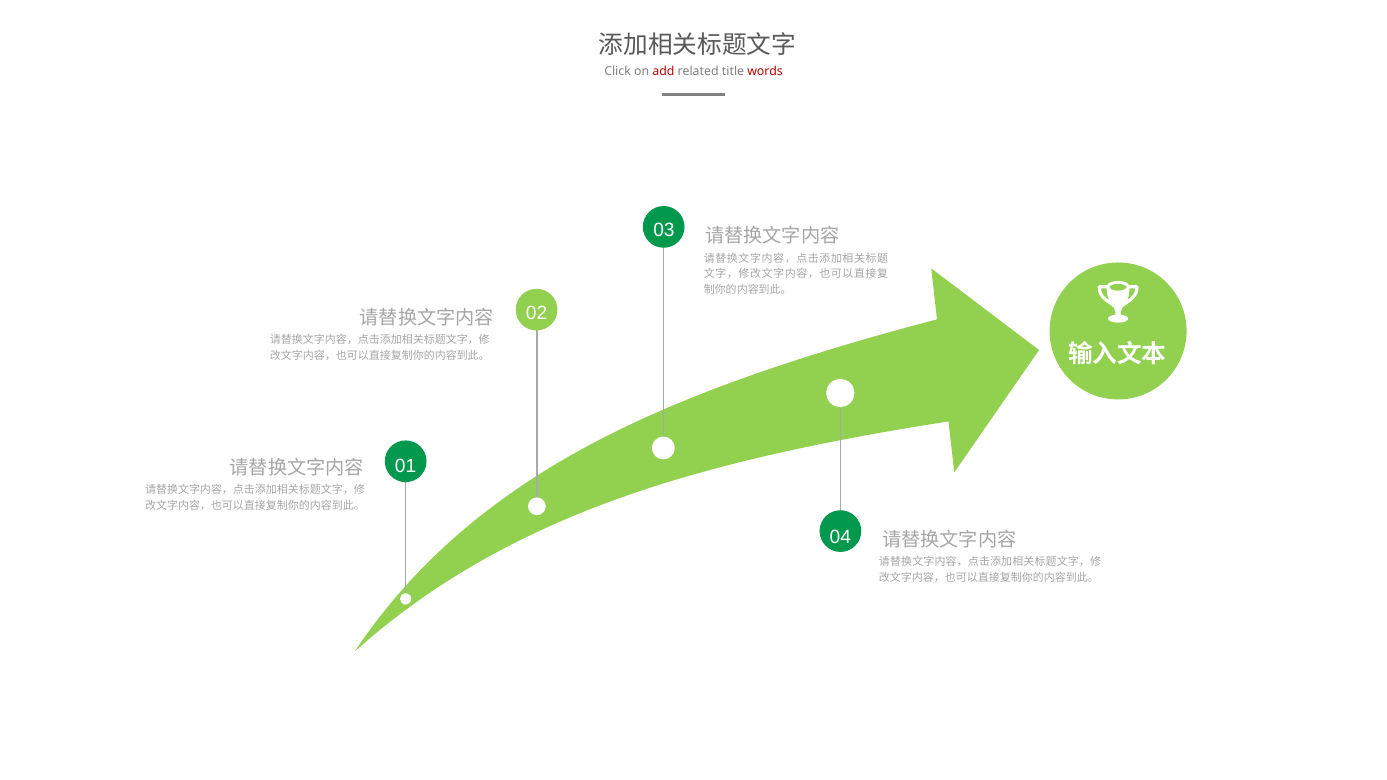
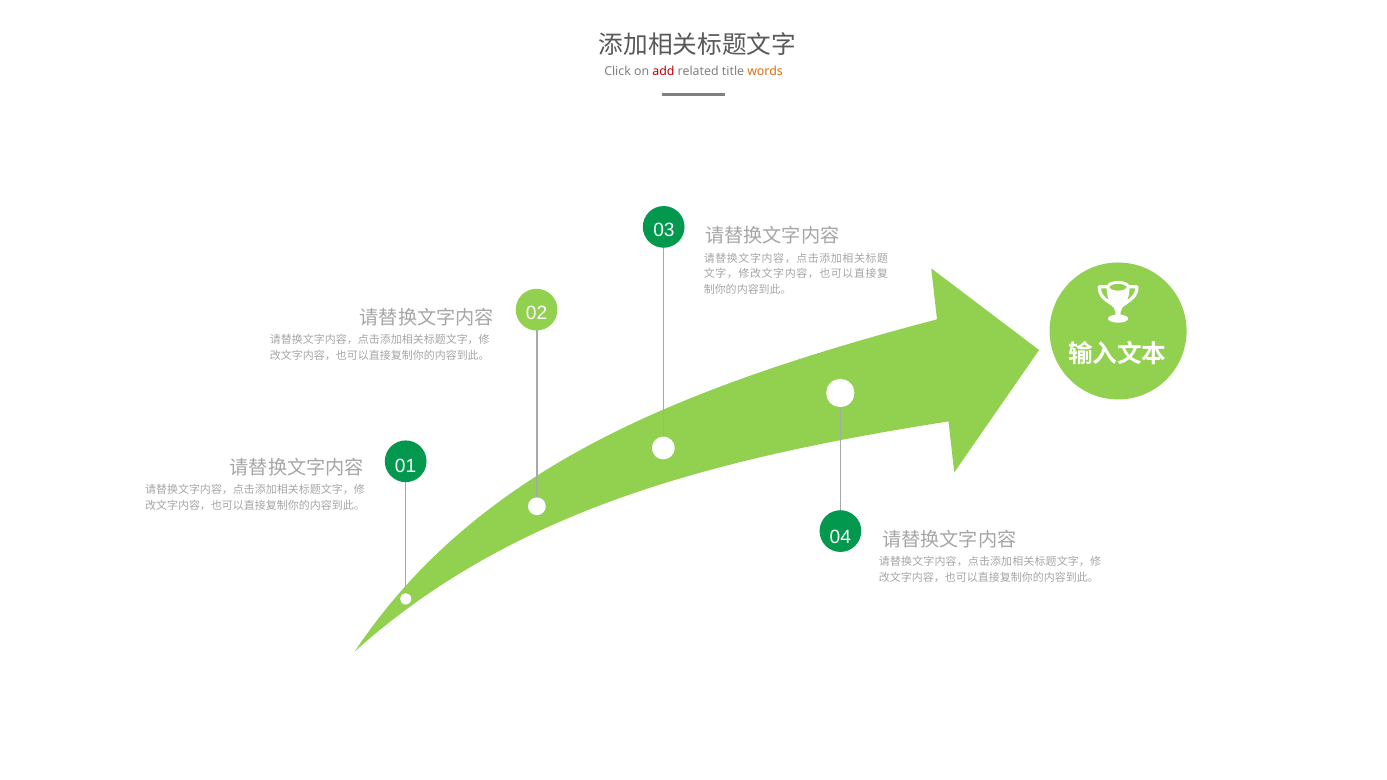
words colour: red -> orange (765, 71)
